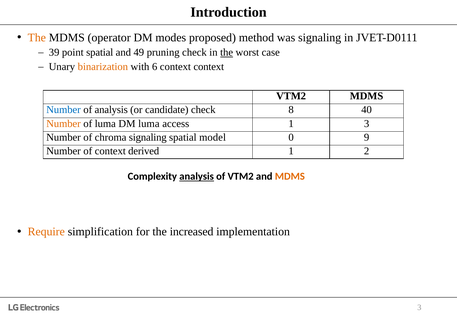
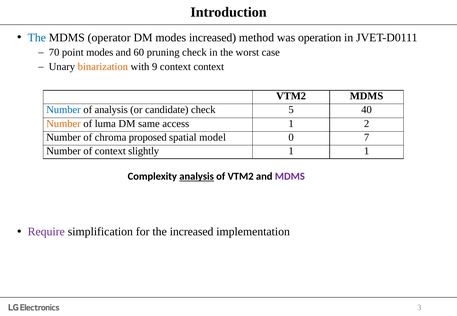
The colour: orange -> blue (37, 38)
modes proposed: proposed -> increased (213, 38)
was signaling: signaling -> operation (320, 38)
39: 39 -> 70 (54, 52)
point spatial: spatial -> modes (100, 52)
49: 49 -> 60 (139, 52)
the underline: present -> none (227, 52)
6: 6 -> 9 (155, 67)
8: 8 -> 5 (291, 110)
DM luma: luma -> same (149, 124)
1 3: 3 -> 2 (367, 124)
chroma signaling: signaling -> proposed (148, 138)
9: 9 -> 7 (367, 138)
derived: derived -> slightly (144, 151)
1 2: 2 -> 1 (367, 151)
MDMS colour: orange -> purple (290, 177)
Require colour: orange -> purple (46, 232)
